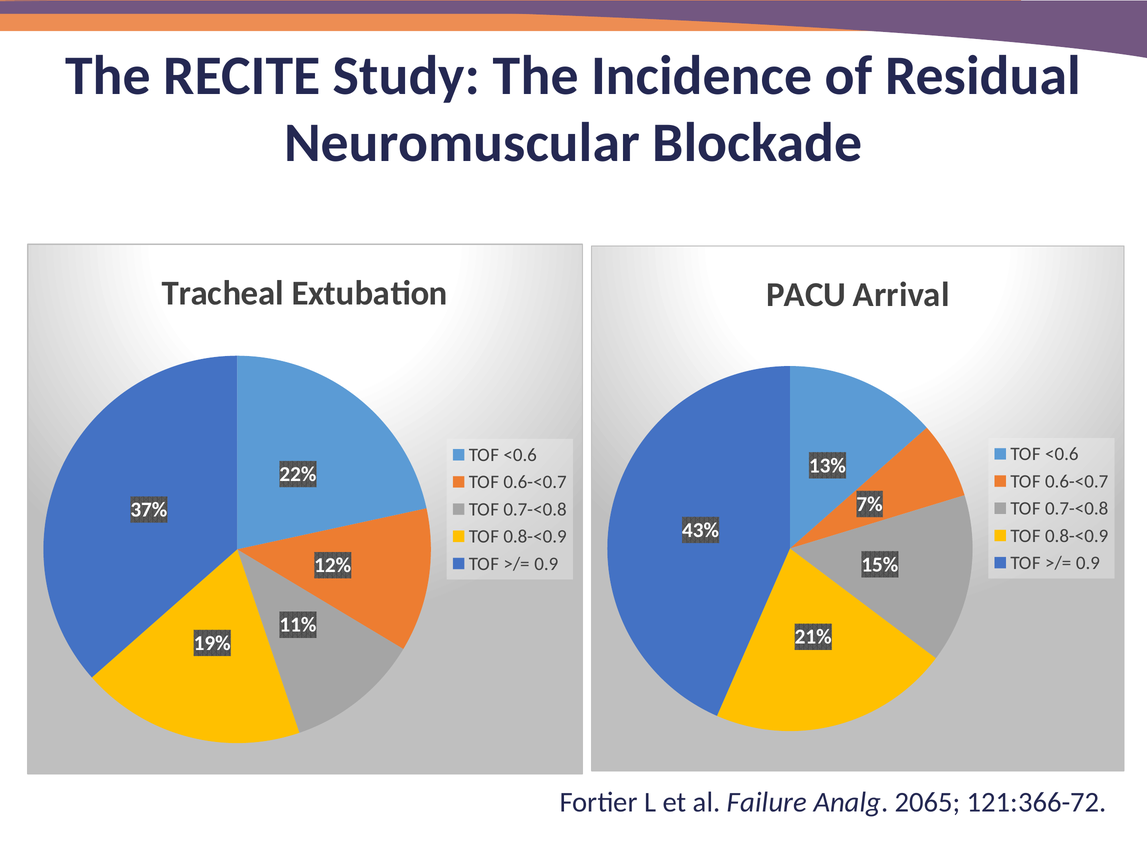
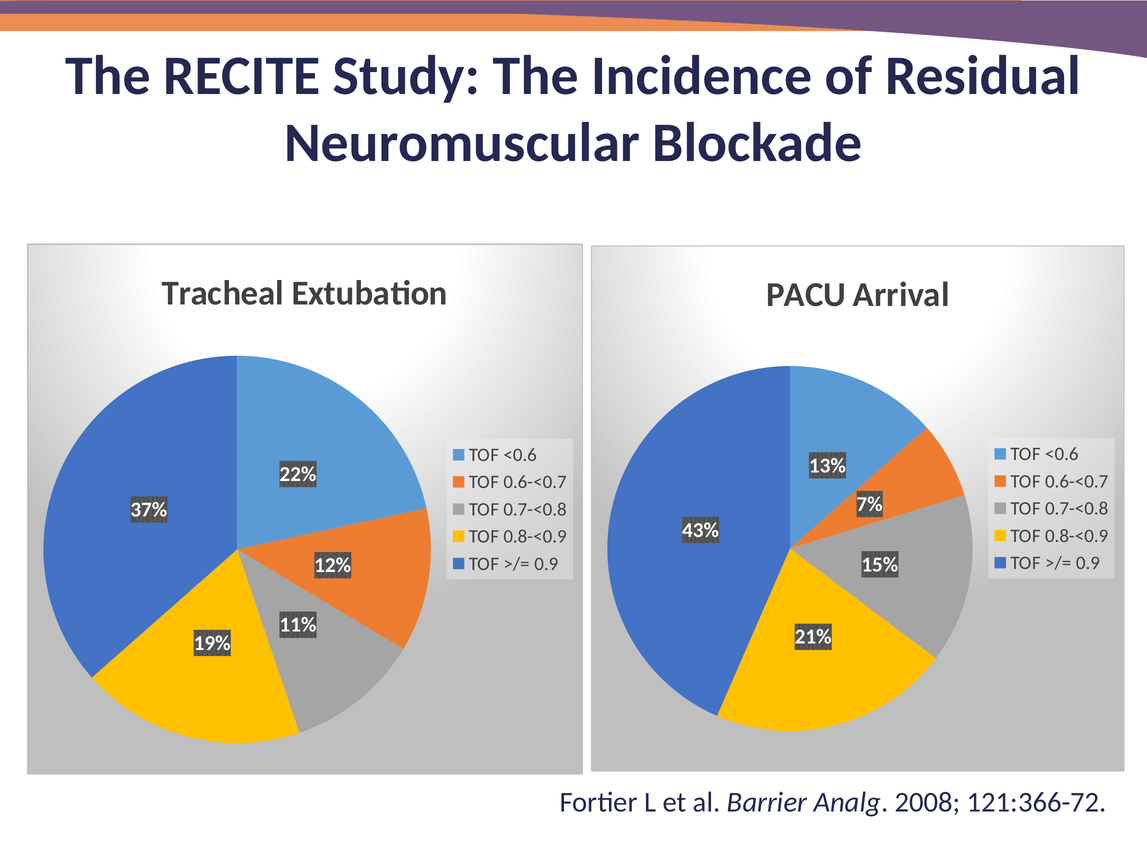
Failure: Failure -> Barrier (767, 802)
2065: 2065 -> 2008 (927, 802)
